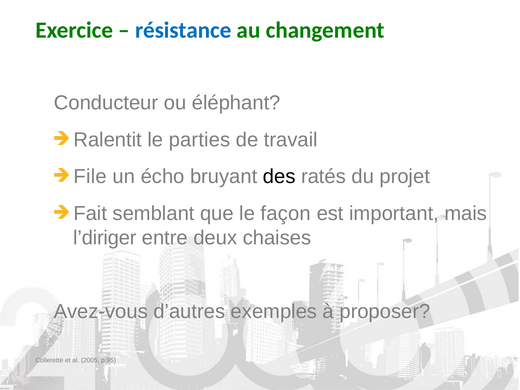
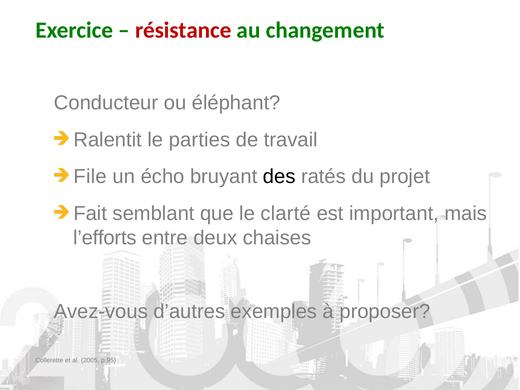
résistance colour: blue -> red (183, 30)
façon: façon -> clarté (286, 214)
l’diriger: l’diriger -> l’efforts (105, 238)
